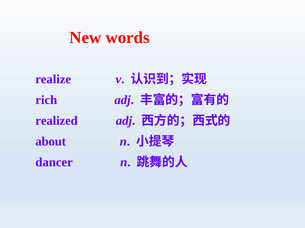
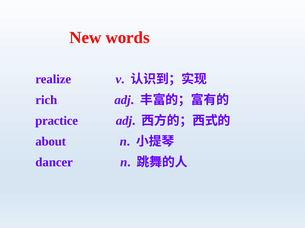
realized: realized -> practice (57, 121)
